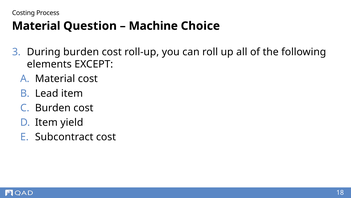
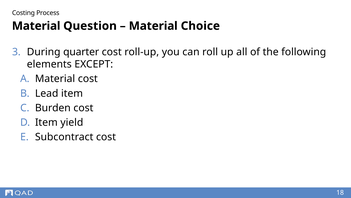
Machine: Machine -> Material (153, 26)
During burden: burden -> quarter (81, 52)
